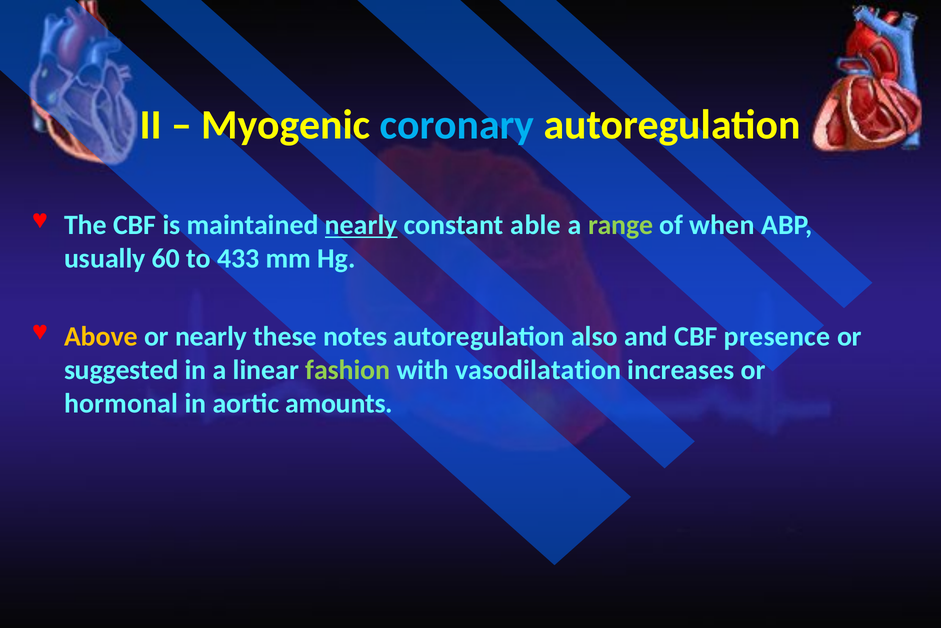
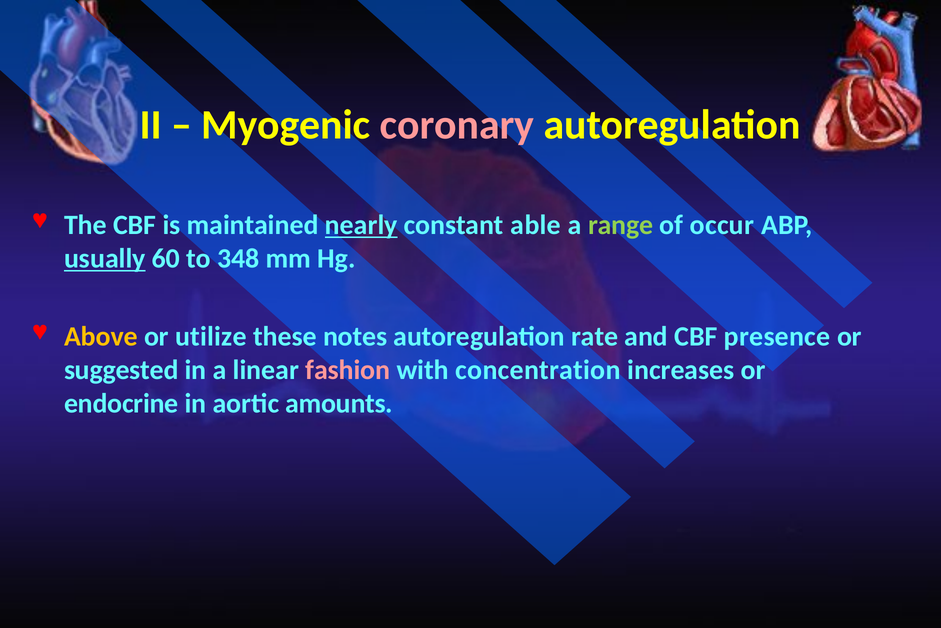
coronary colour: light blue -> pink (457, 125)
when: when -> occur (722, 225)
usually underline: none -> present (105, 258)
433: 433 -> 348 (238, 258)
or nearly: nearly -> utilize (211, 336)
also: also -> rate (595, 336)
fashion colour: light green -> pink (348, 370)
vasodilatation: vasodilatation -> concentration (538, 370)
hormonal: hormonal -> endocrine (121, 403)
